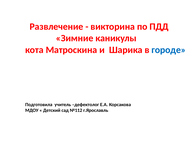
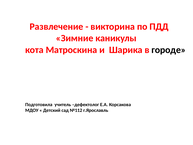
городе colour: blue -> black (169, 50)
